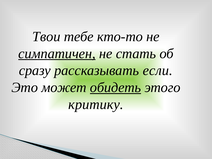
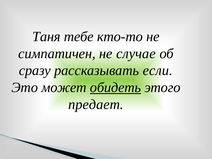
Твои: Твои -> Таня (46, 37)
симпатичен underline: present -> none (57, 54)
стать: стать -> случае (136, 54)
критику: критику -> предает (96, 104)
